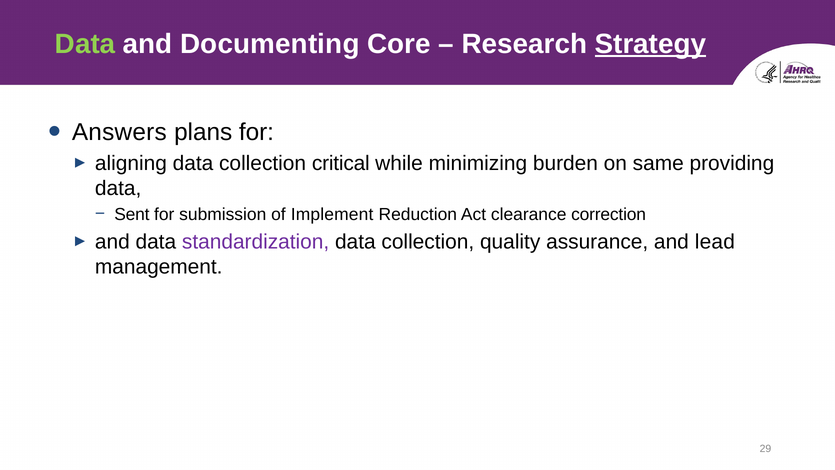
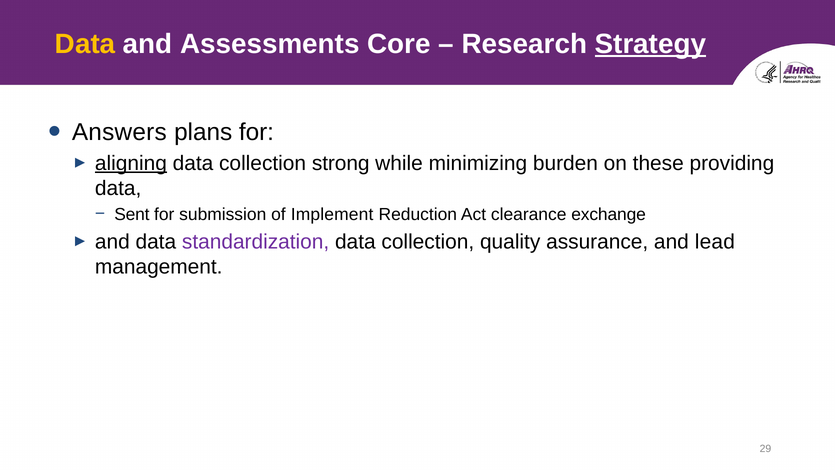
Data colour: light green -> yellow (85, 44)
Documenting: Documenting -> Assessments (270, 44)
aligning underline: none -> present (131, 163)
critical: critical -> strong (341, 163)
same: same -> these (658, 163)
correction: correction -> exchange (609, 214)
